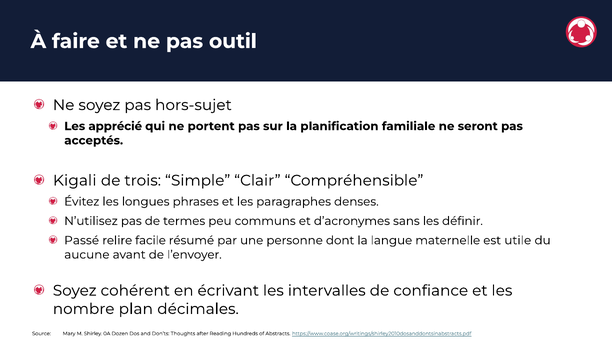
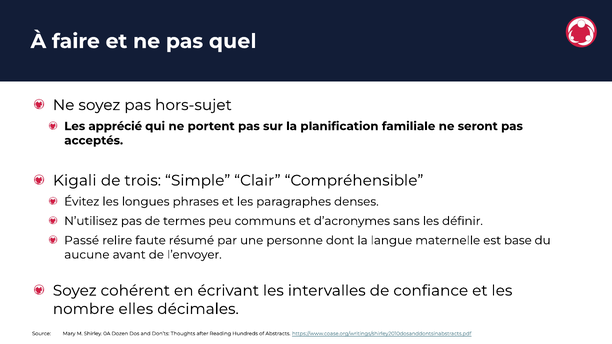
outil: outil -> quel (233, 41)
facile: facile -> faute (151, 241)
utile: utile -> base (518, 241)
plan: plan -> elles (136, 309)
